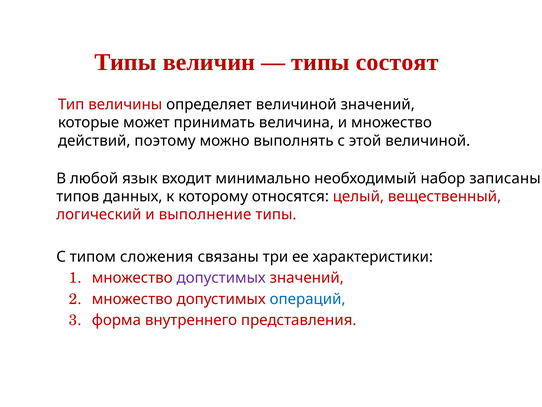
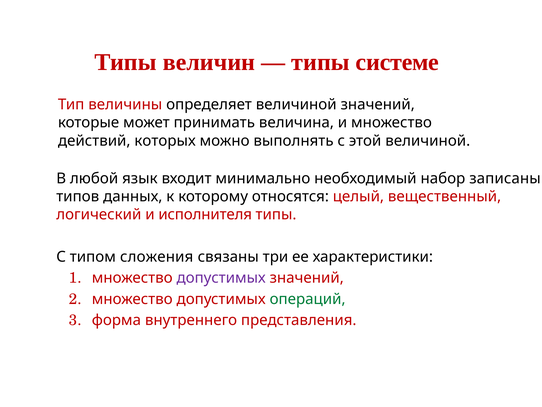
состоят: состоят -> системе (397, 62)
поэтому: поэтому -> которых (165, 141)
выполнение: выполнение -> исполнителя (205, 214)
операций colour: blue -> green (308, 299)
